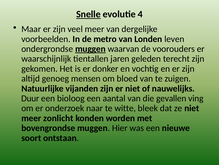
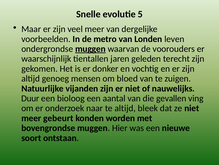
Snelle underline: present -> none (88, 14)
4: 4 -> 5 (140, 14)
te witte: witte -> altijd (125, 108)
zonlicht: zonlicht -> gebeurt (58, 118)
